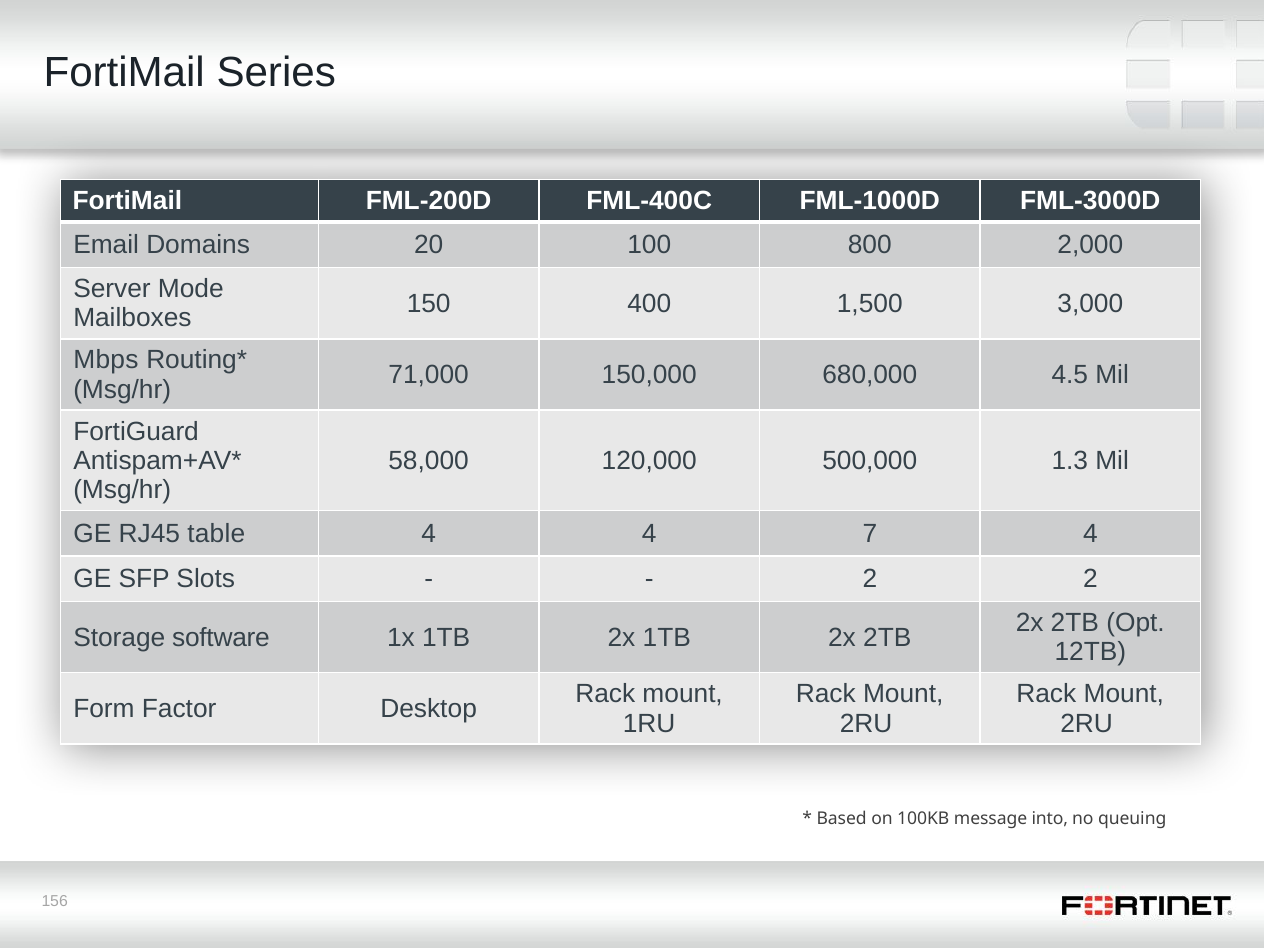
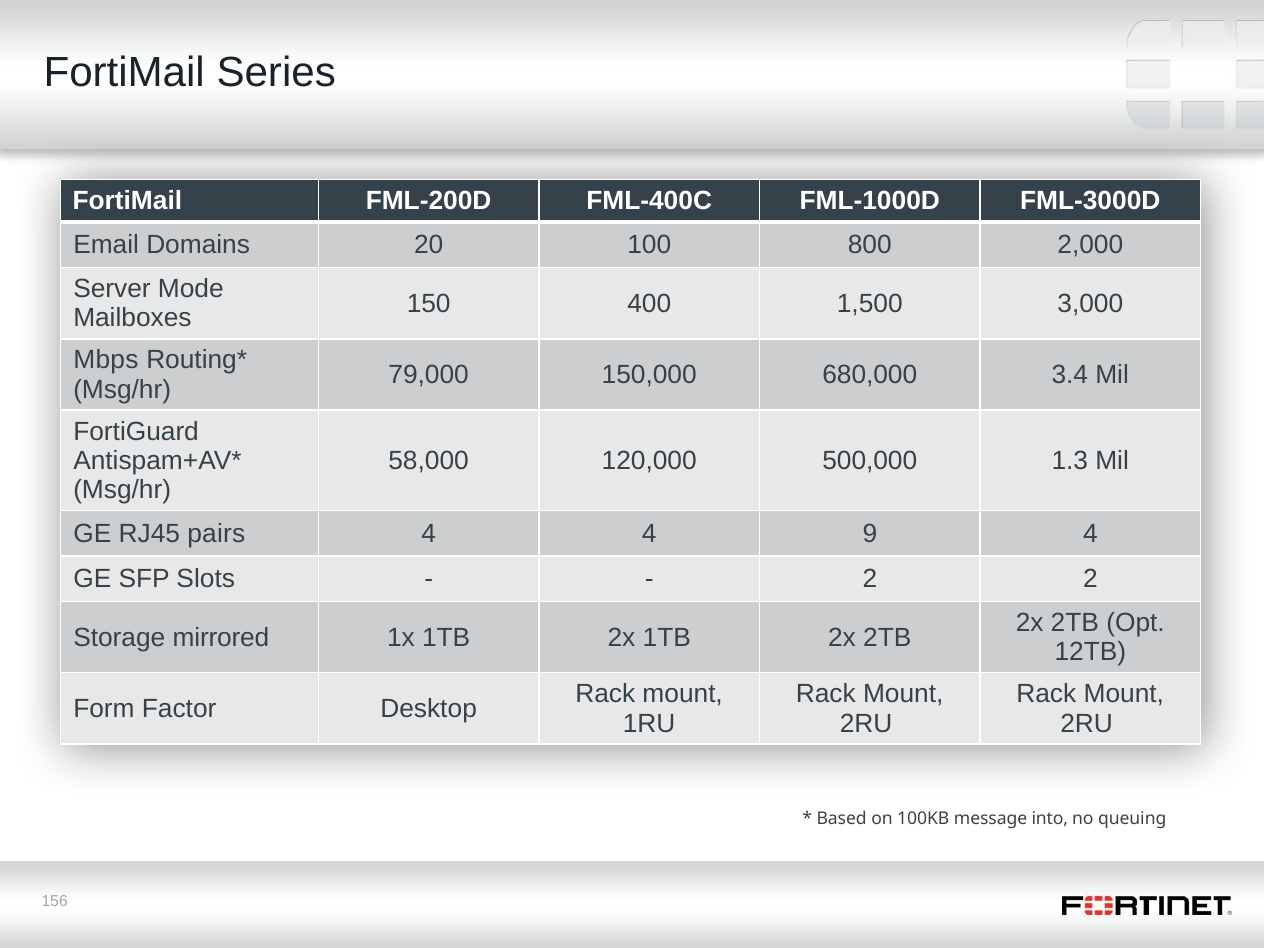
71,000: 71,000 -> 79,000 (429, 375)
4.5: 4.5 -> 3.4 (1070, 375)
table: table -> pairs (216, 534)
7: 7 -> 9 (870, 534)
software: software -> mirrored (221, 637)
